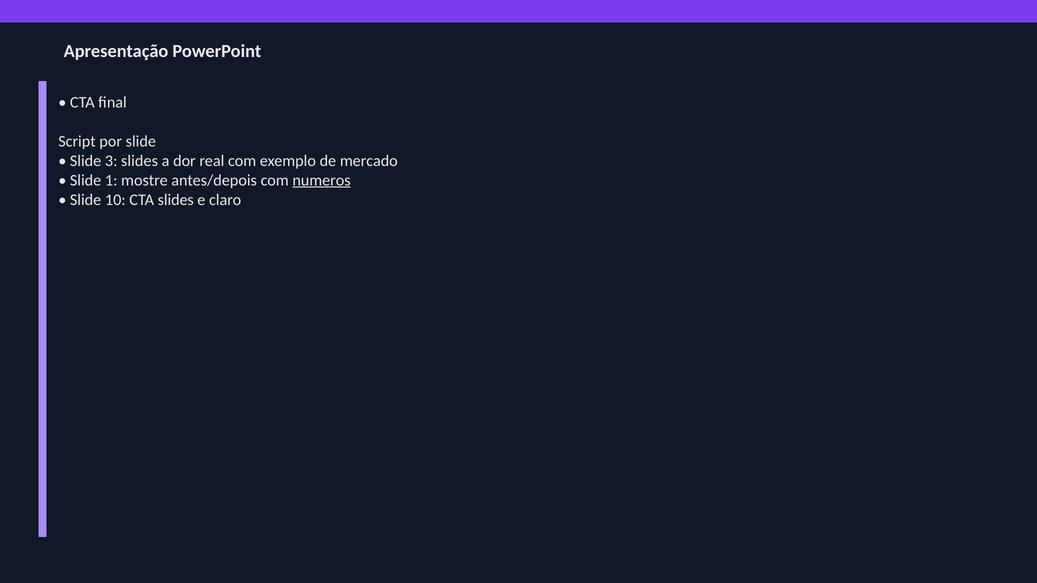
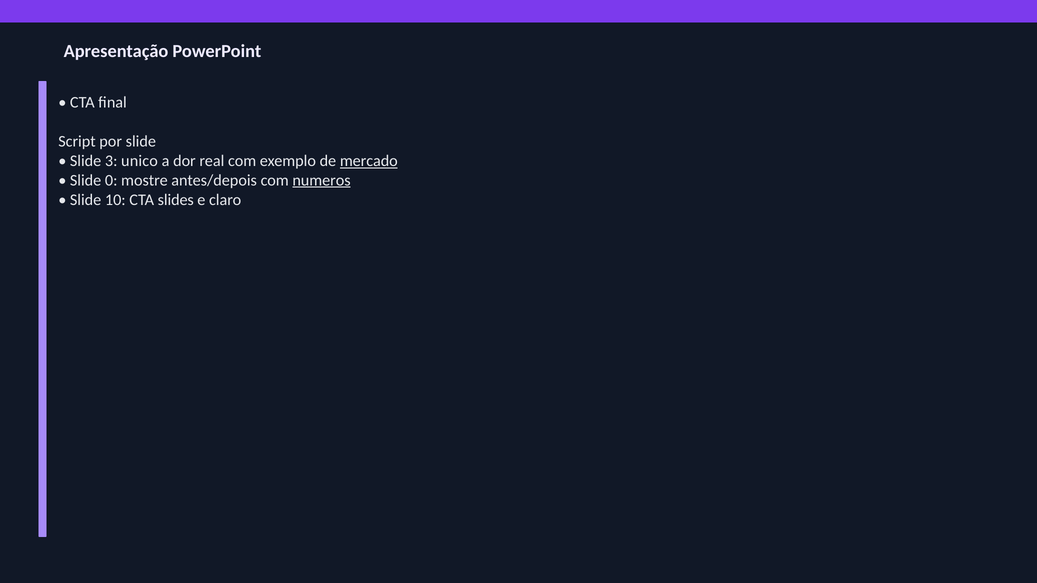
3 slides: slides -> unico (139, 161)
mercado underline: none -> present (369, 161)
1: 1 -> 0 (111, 180)
